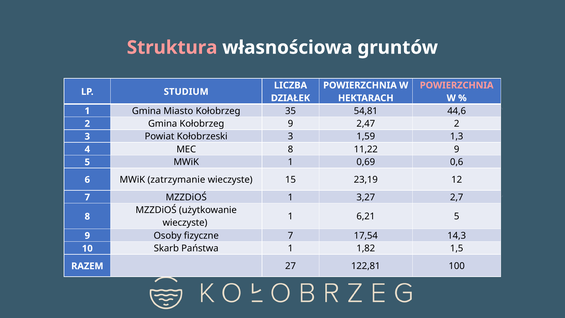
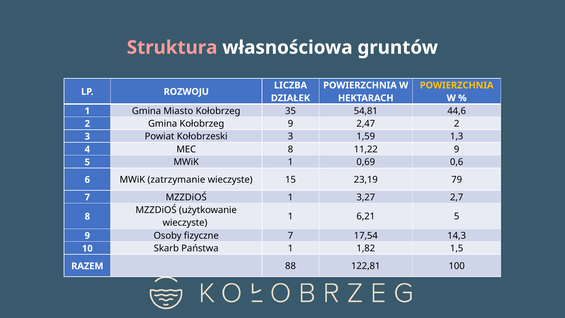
POWIERZCHNIA colour: pink -> yellow (457, 85)
STUDIUM: STUDIUM -> ROZWOJU (186, 92)
12: 12 -> 79 (457, 180)
27: 27 -> 88 (291, 266)
